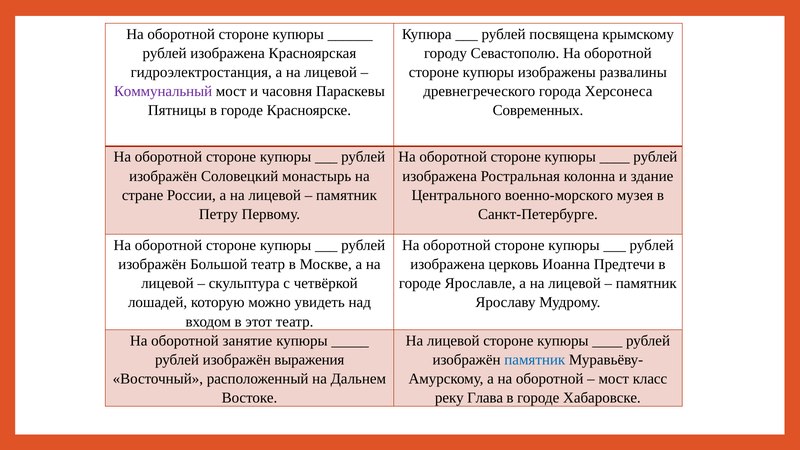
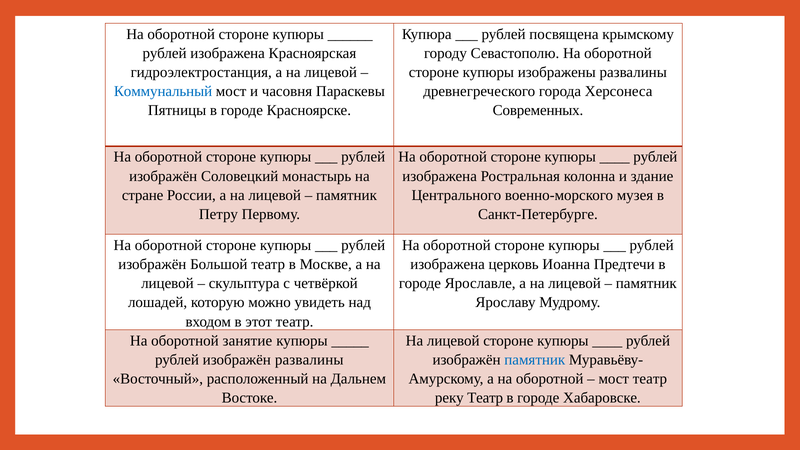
Коммунальный colour: purple -> blue (163, 91)
изображён выражения: выражения -> развалины (309, 360)
мост класс: класс -> театр (650, 379)
реку Глава: Глава -> Театр (485, 398)
